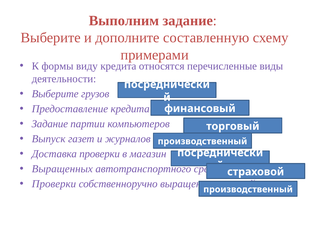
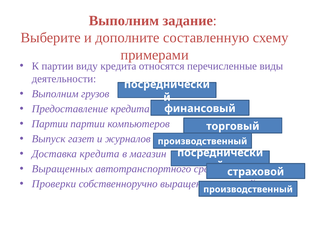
К формы: формы -> партии (58, 66)
Выберите: Выберите -> Выполним (55, 94)
Задание: Задание -> Партии (50, 124)
Доставка проверки: проверки -> кредита (99, 154)
